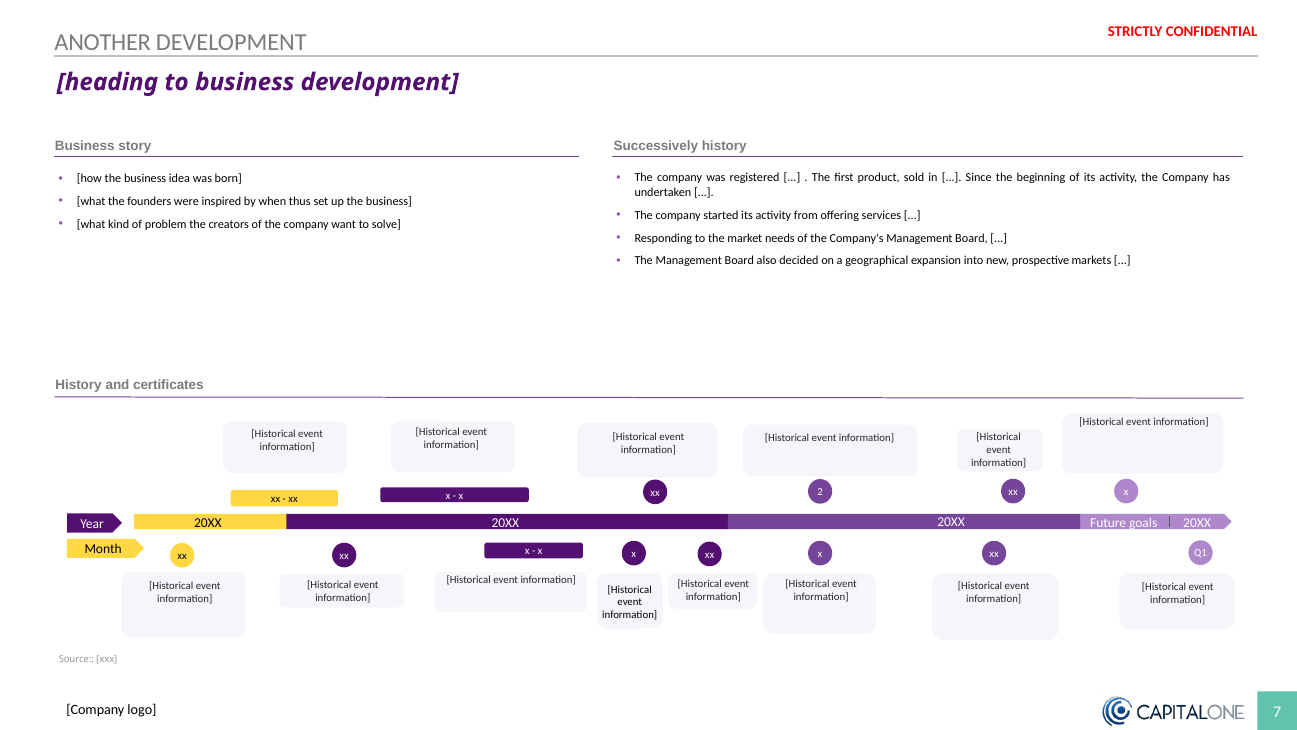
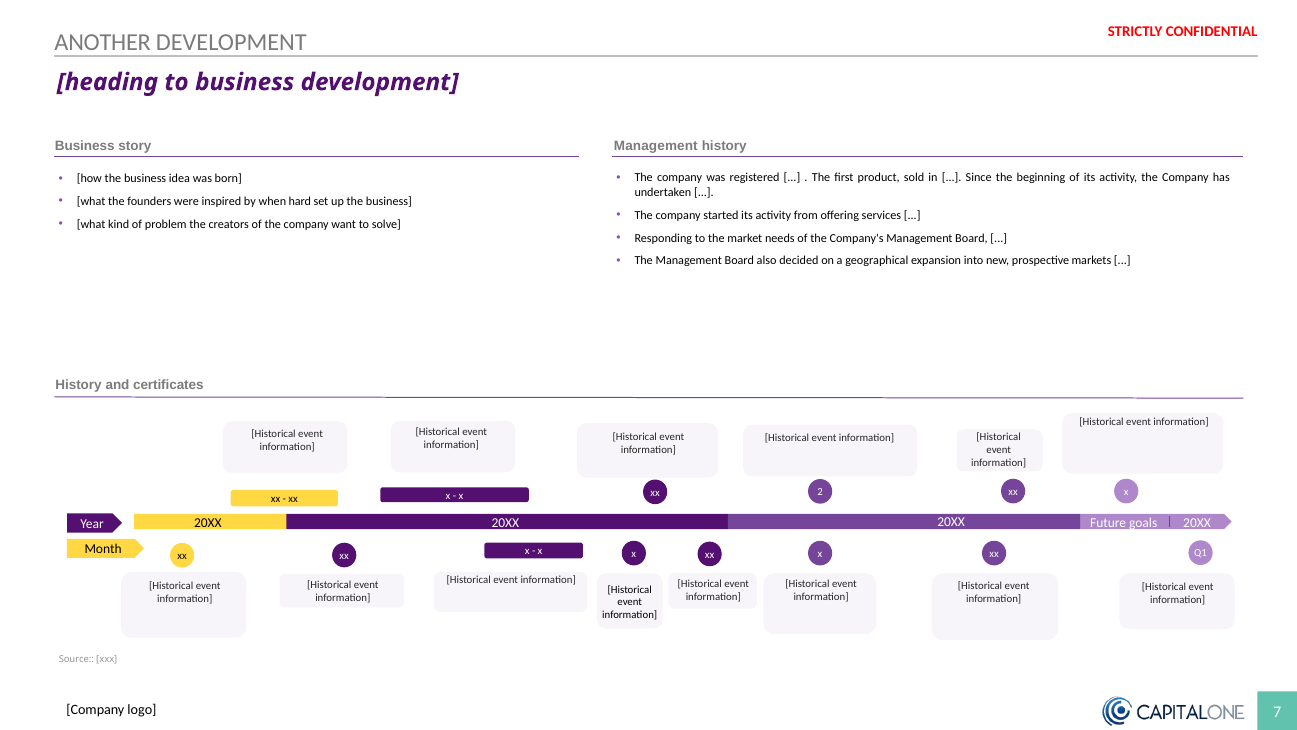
Successively: Successively -> Management (656, 146)
thus: thus -> hard (300, 201)
